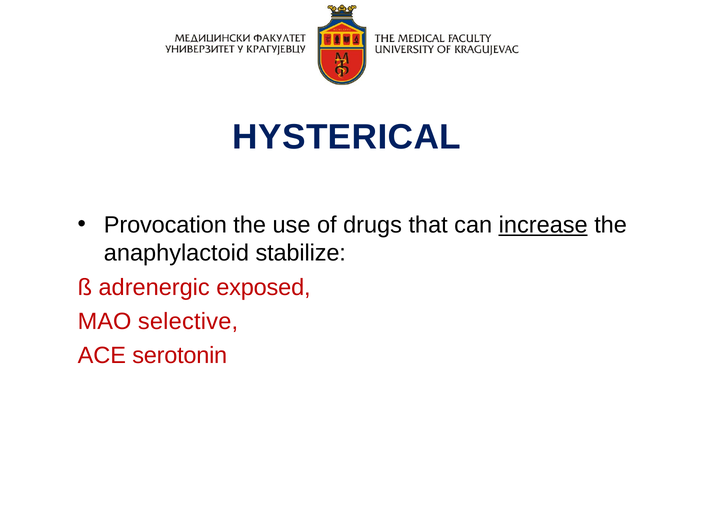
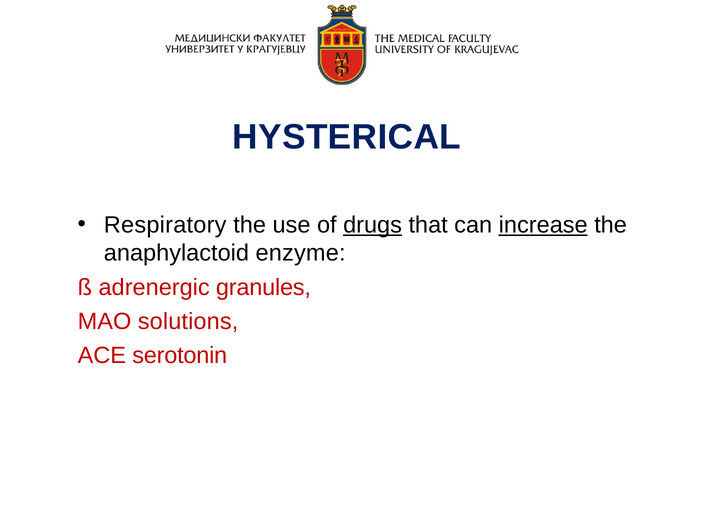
Provocation: Provocation -> Respiratory (165, 225)
drugs underline: none -> present (373, 225)
stabilize: stabilize -> enzyme (301, 253)
exposed: exposed -> granules (263, 288)
selective: selective -> solutions (188, 322)
